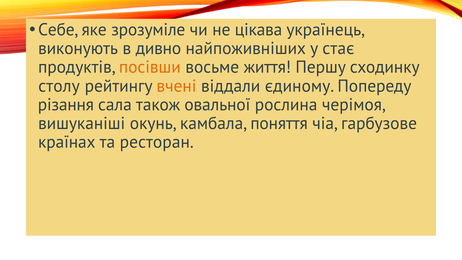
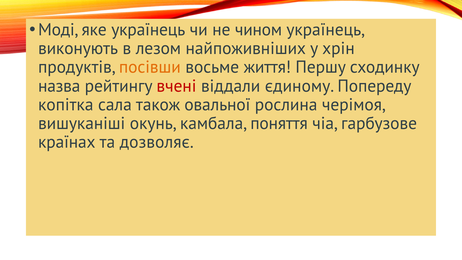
Себе: Себе -> Моді (58, 30)
яке зрозуміле: зрозуміле -> українець (148, 30)
цікава: цікава -> чином (258, 30)
дивно: дивно -> лезом (158, 49)
стає: стає -> хрін (338, 49)
столу: столу -> назва (59, 86)
вчені colour: orange -> red (176, 86)
різання: різання -> копітка (66, 105)
ресторан: ресторан -> дозволяє (157, 142)
